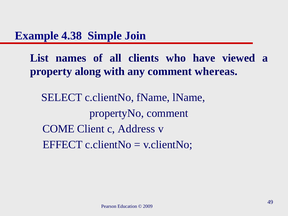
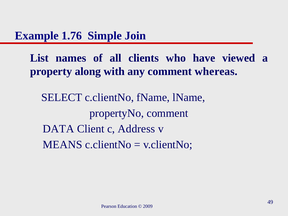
4.38: 4.38 -> 1.76 (72, 36)
COME: COME -> DATA (58, 129)
EFFECT: EFFECT -> MEANS (62, 145)
